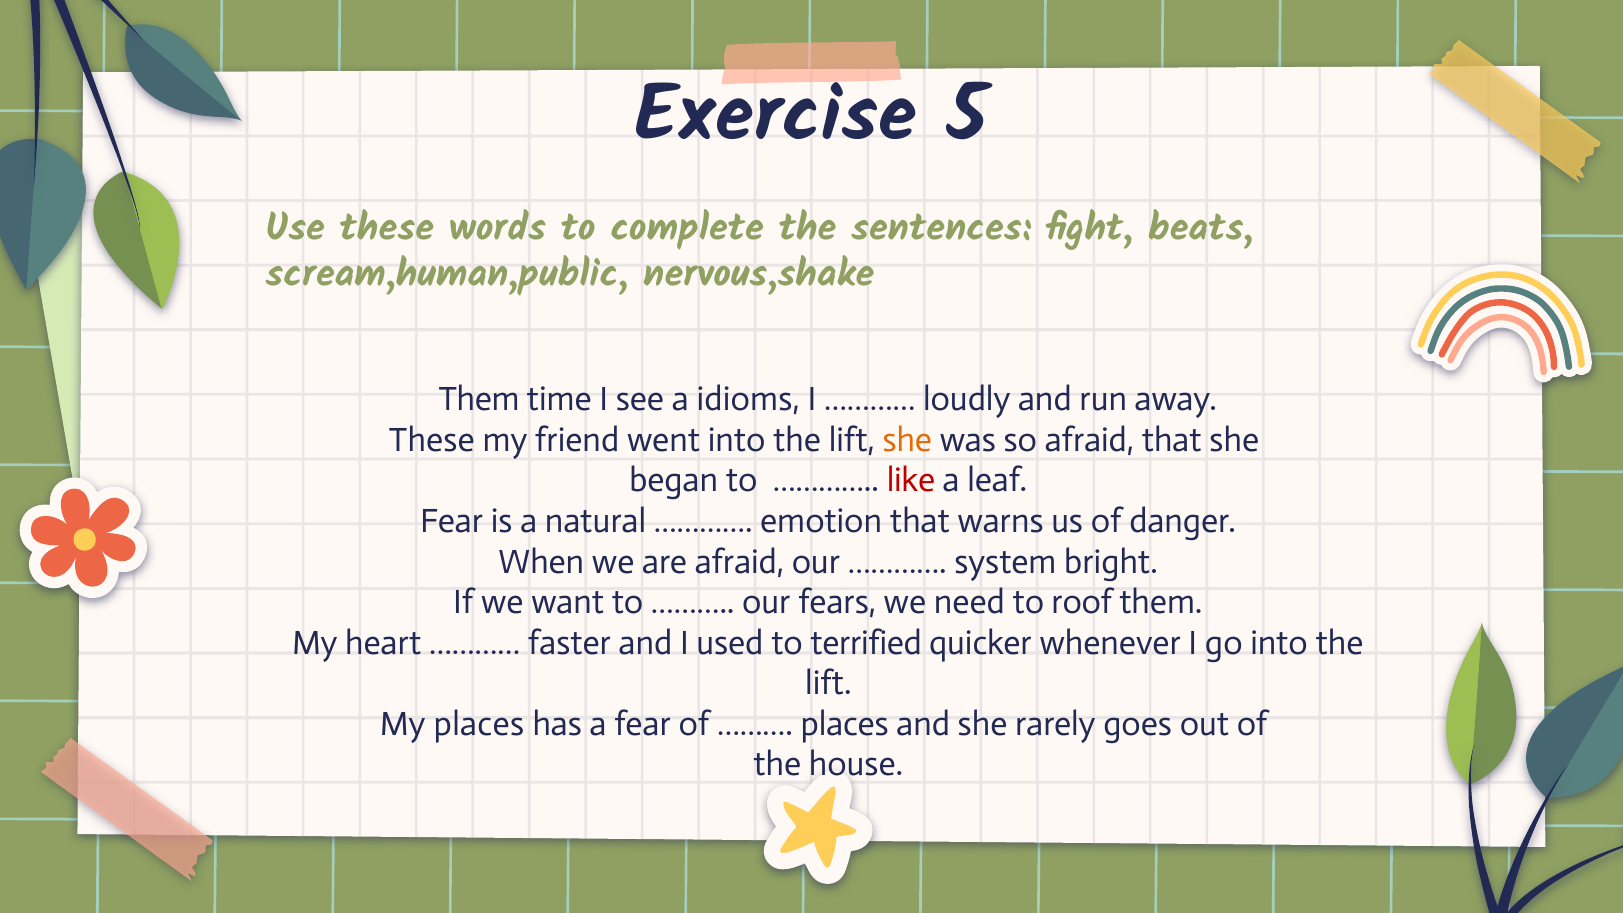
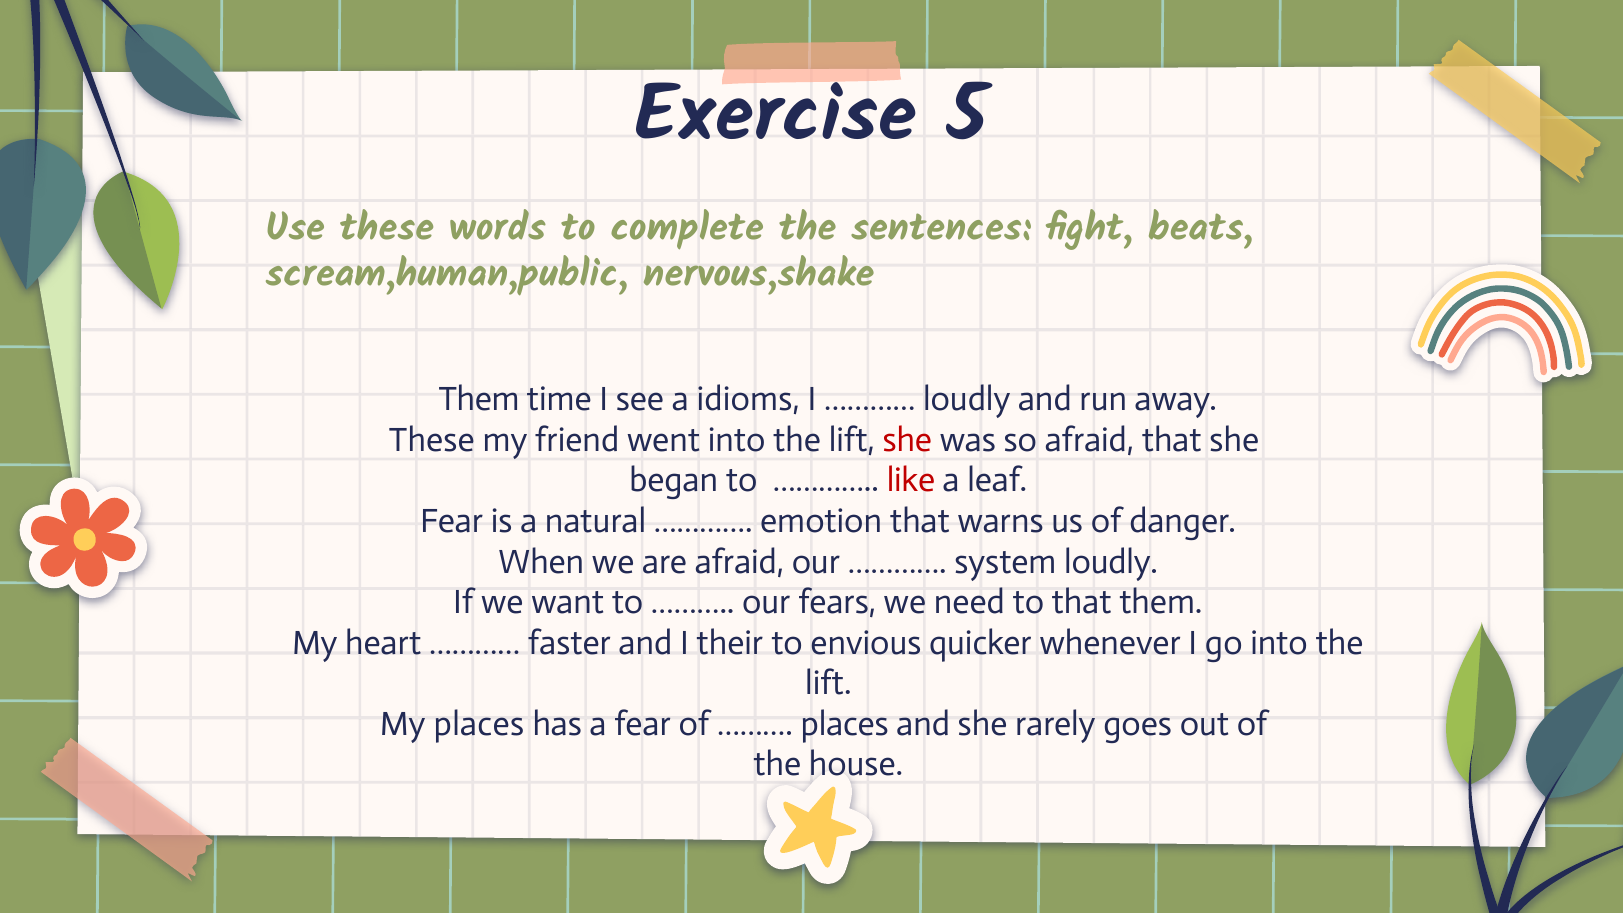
she colour: orange -> red (907, 440)
system bright: bright -> loudly (1111, 562)
to roof: roof -> that (1082, 602)
used: used -> their (730, 643)
terrified: terrified -> envious (866, 643)
